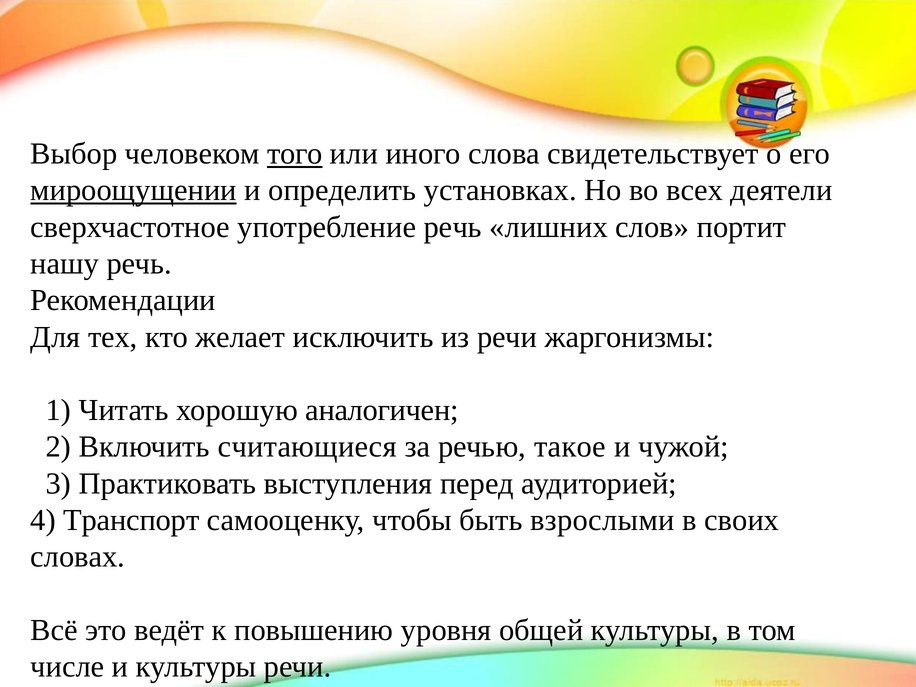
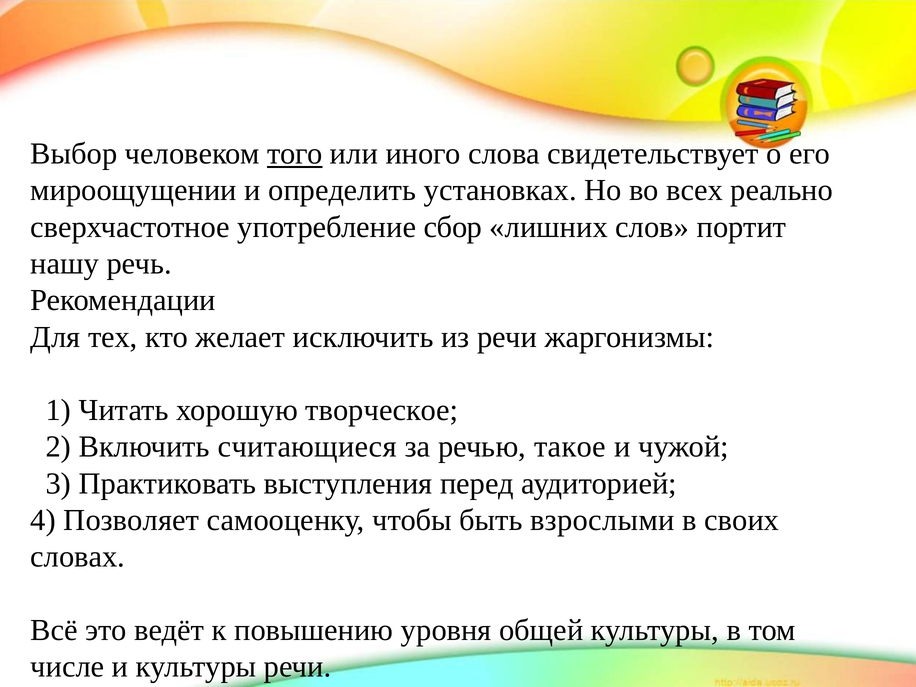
мироощущении underline: present -> none (134, 190)
деятели: деятели -> реально (782, 190)
употребление речь: речь -> сбор (453, 227)
аналогичен: аналогичен -> творческое (382, 410)
Транспорт: Транспорт -> Позволяет (131, 520)
